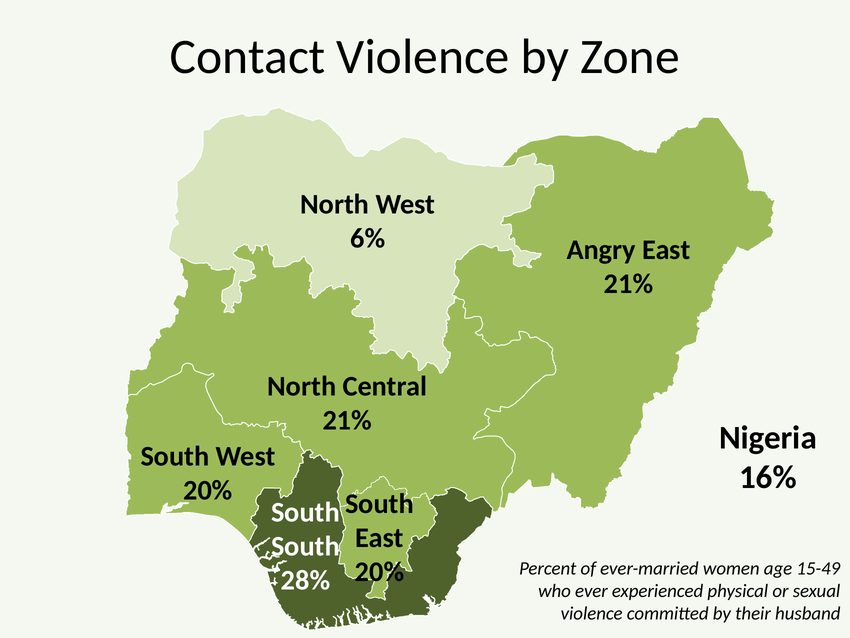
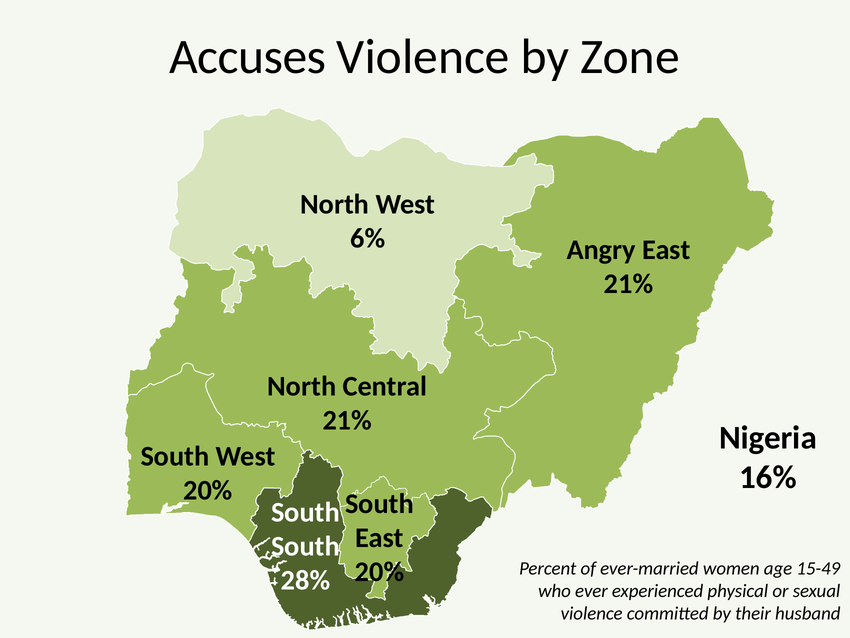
Contact: Contact -> Accuses (248, 57)
